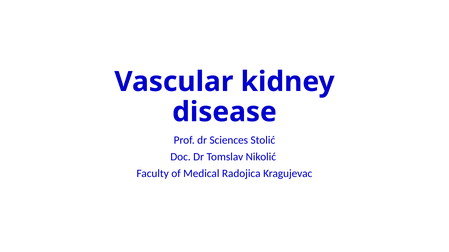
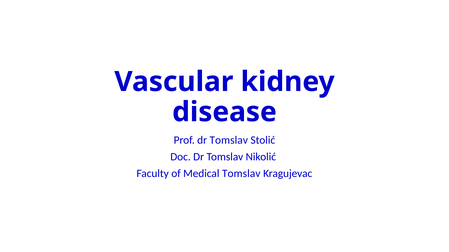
Prof dr Sciences: Sciences -> Tomslav (229, 140)
Medical Radojica: Radojica -> Tomslav (241, 174)
